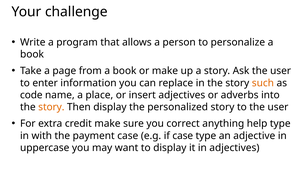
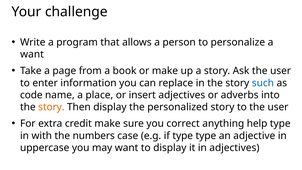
book: book -> want (32, 54)
such colour: orange -> blue (263, 83)
payment: payment -> numbers (94, 136)
if case: case -> type (183, 136)
